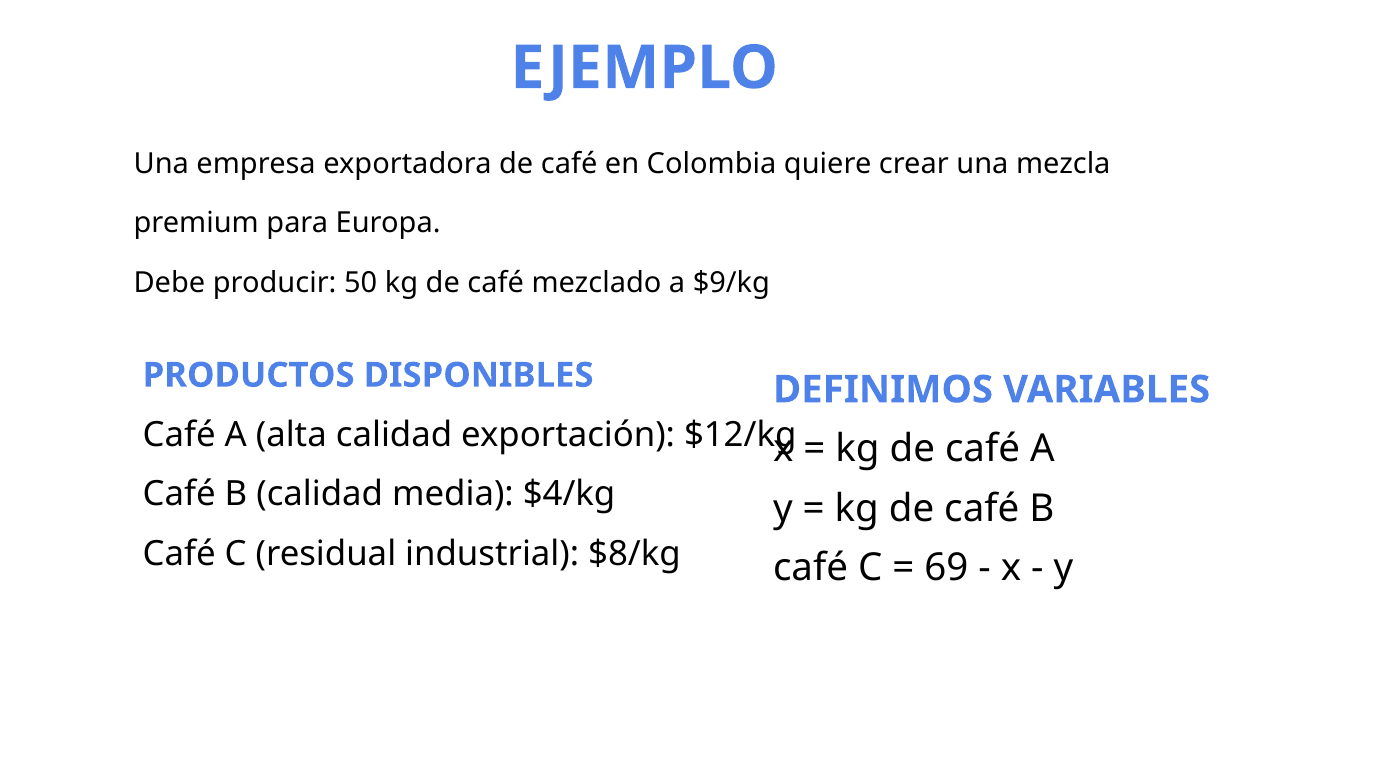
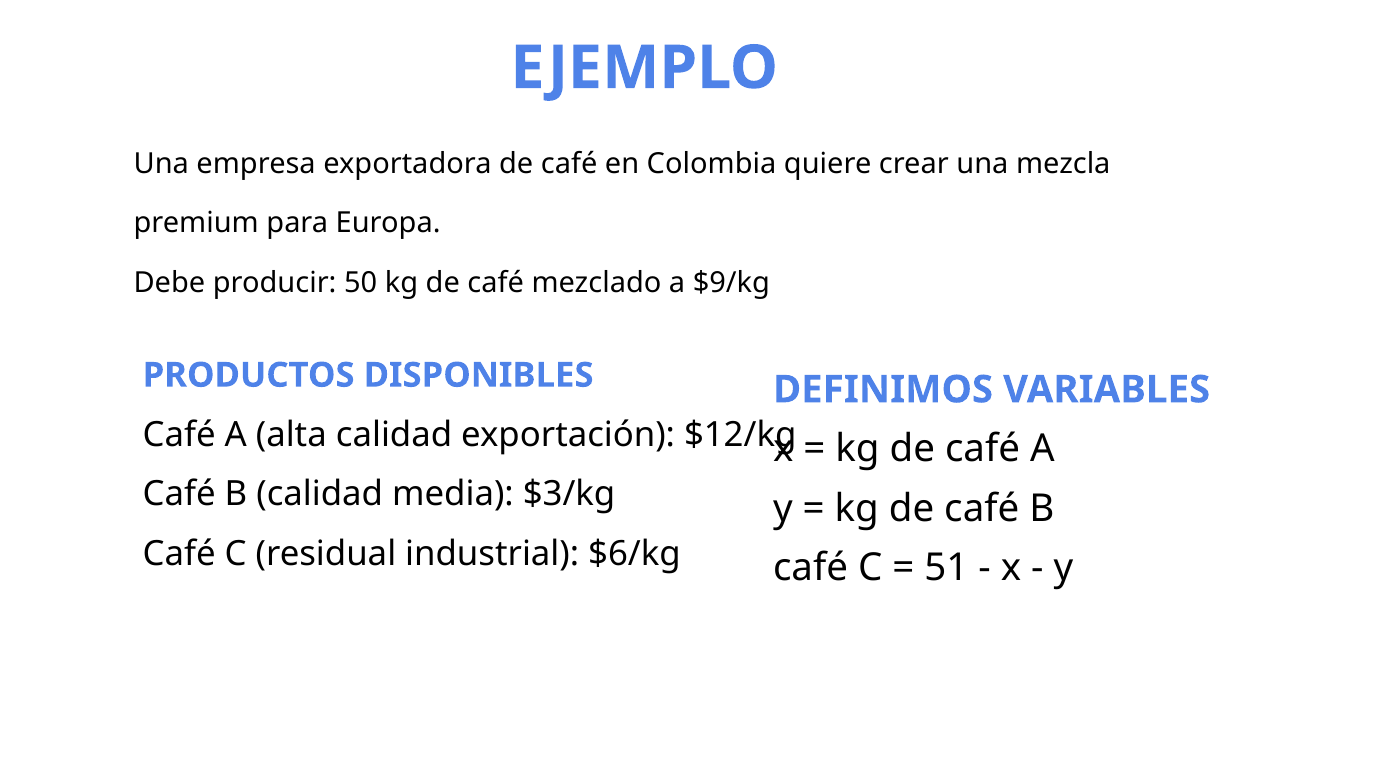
$4/kg: $4/kg -> $3/kg (569, 494)
$8/kg: $8/kg -> $6/kg (634, 554)
69: 69 -> 51 (946, 568)
